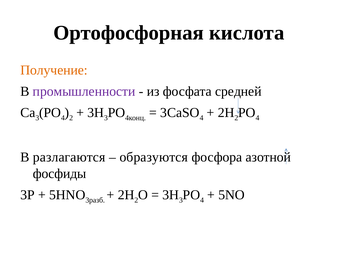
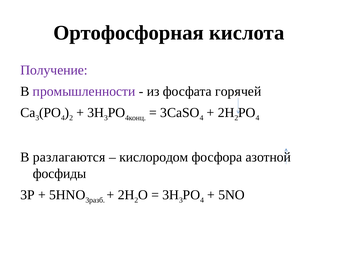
Получение colour: orange -> purple (54, 70)
средней: средней -> горячей (238, 91)
образуются: образуются -> кислородом (154, 157)
